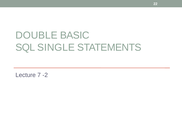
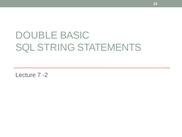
SINGLE: SINGLE -> STRING (56, 47)
